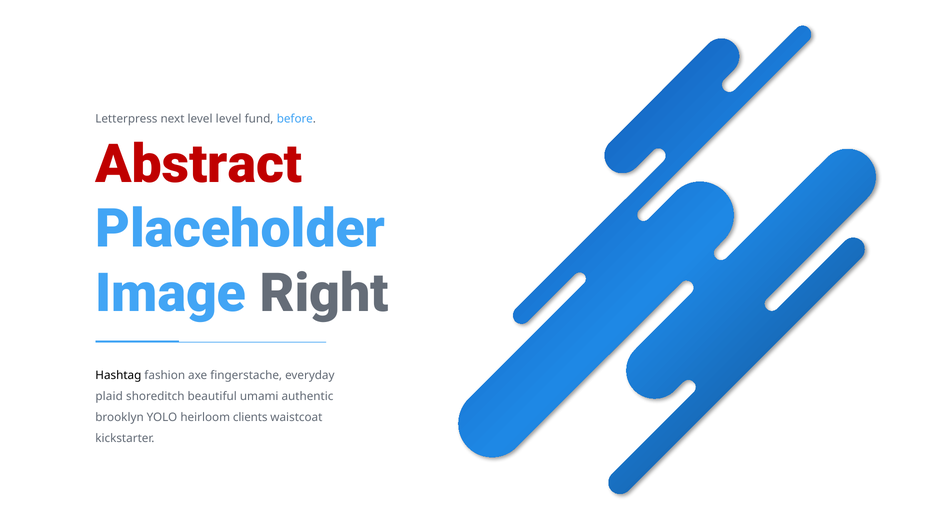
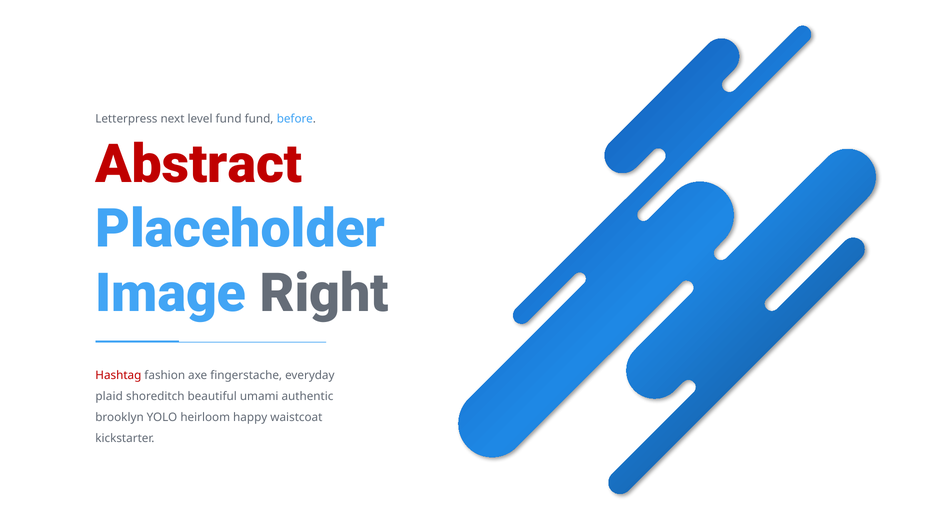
level level: level -> fund (229, 119)
Hashtag colour: black -> red (118, 375)
clients: clients -> happy (250, 418)
